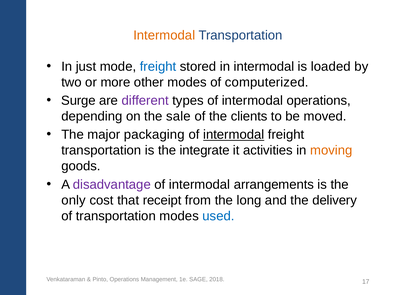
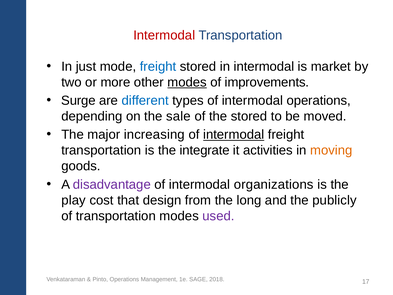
Intermodal colour: orange -> red (164, 35)
loaded: loaded -> market (331, 66)
modes underline: none -> present (187, 82)
computerized: computerized -> improvements (267, 82)
different colour: purple -> blue (145, 100)
the clients: clients -> stored (249, 116)
packaging: packaging -> increasing (154, 135)
arrangements: arrangements -> organizations (274, 184)
only: only -> play (74, 200)
receipt: receipt -> design (162, 200)
delivery: delivery -> publicly (334, 200)
used colour: blue -> purple (218, 216)
